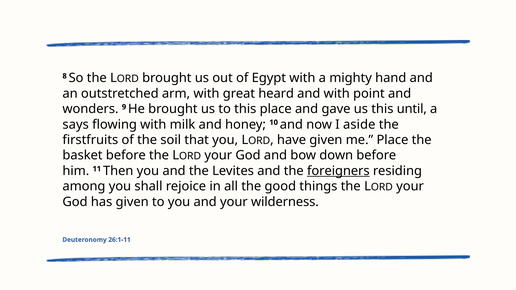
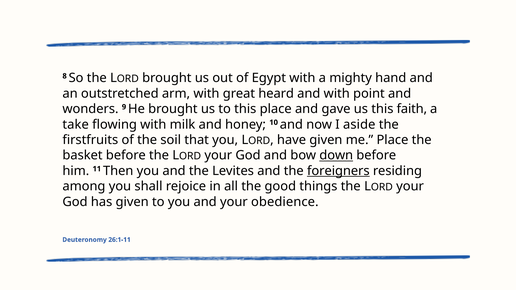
until: until -> faith (412, 109)
says: says -> take (76, 125)
down underline: none -> present (336, 156)
wilderness: wilderness -> obedience (285, 202)
